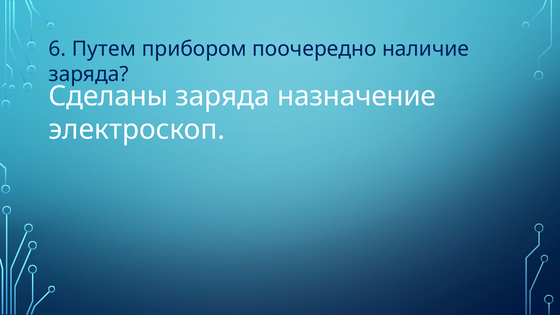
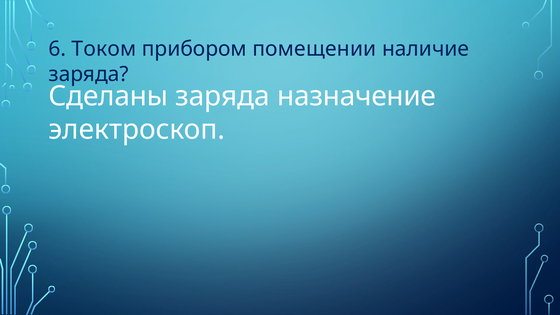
Путем: Путем -> Током (104, 49)
поочередно: поочередно -> помещении (314, 49)
